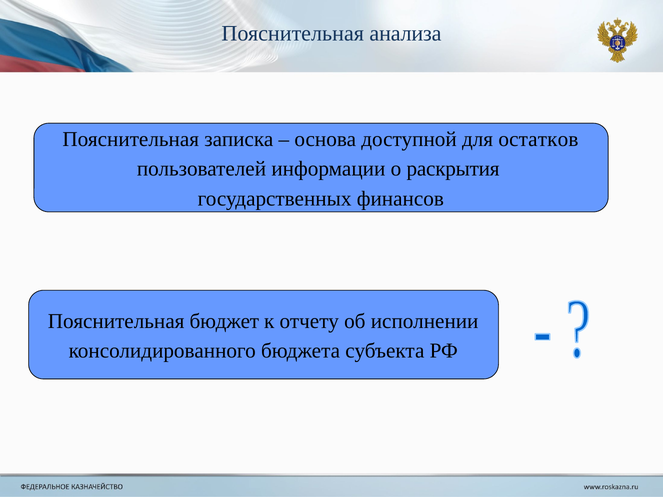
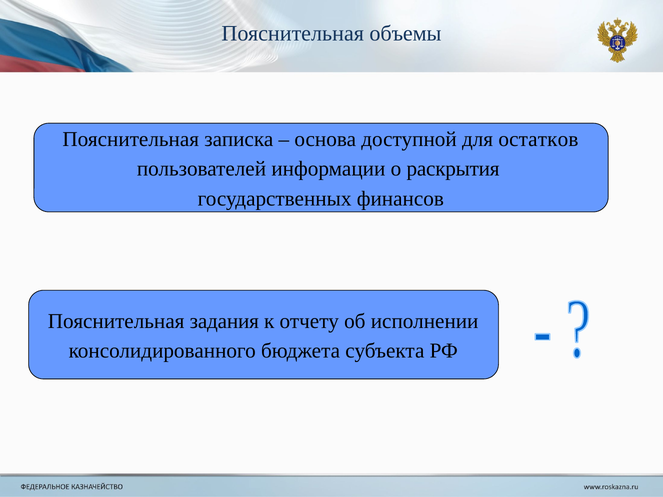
анализа: анализа -> объемы (405, 34)
бюджет: бюджет -> задания (224, 321)
